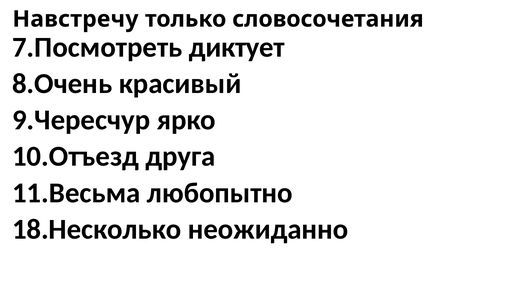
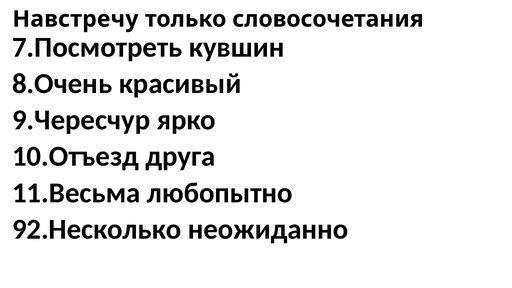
диктует: диктует -> кувшин (237, 47)
18.Несколько: 18.Несколько -> 92.Несколько (97, 229)
